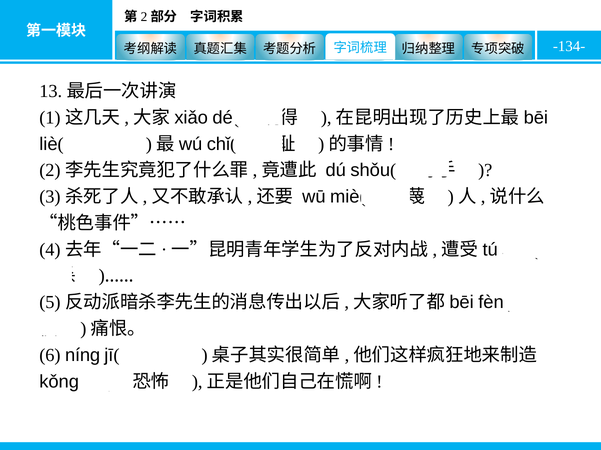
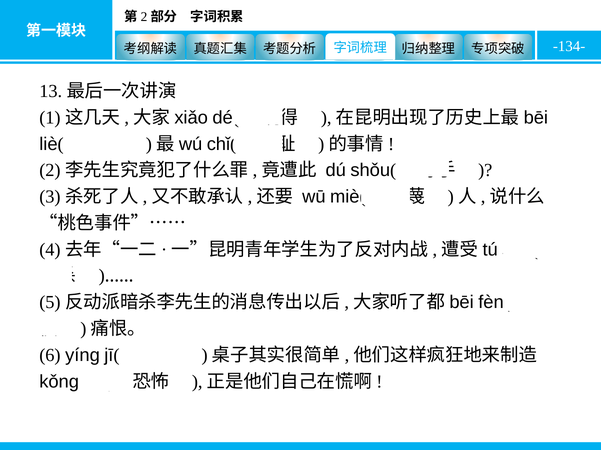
níng: níng -> yíng (83, 356)
